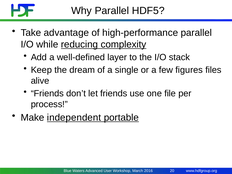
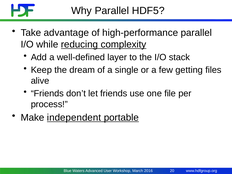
figures: figures -> getting (189, 70)
